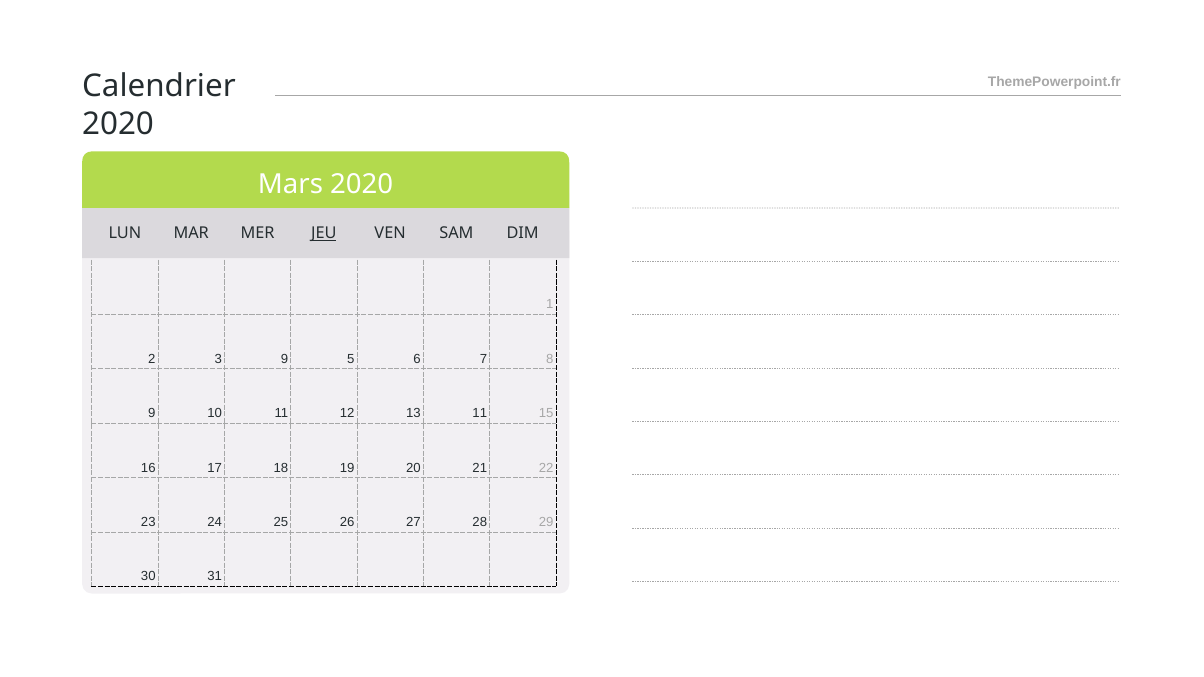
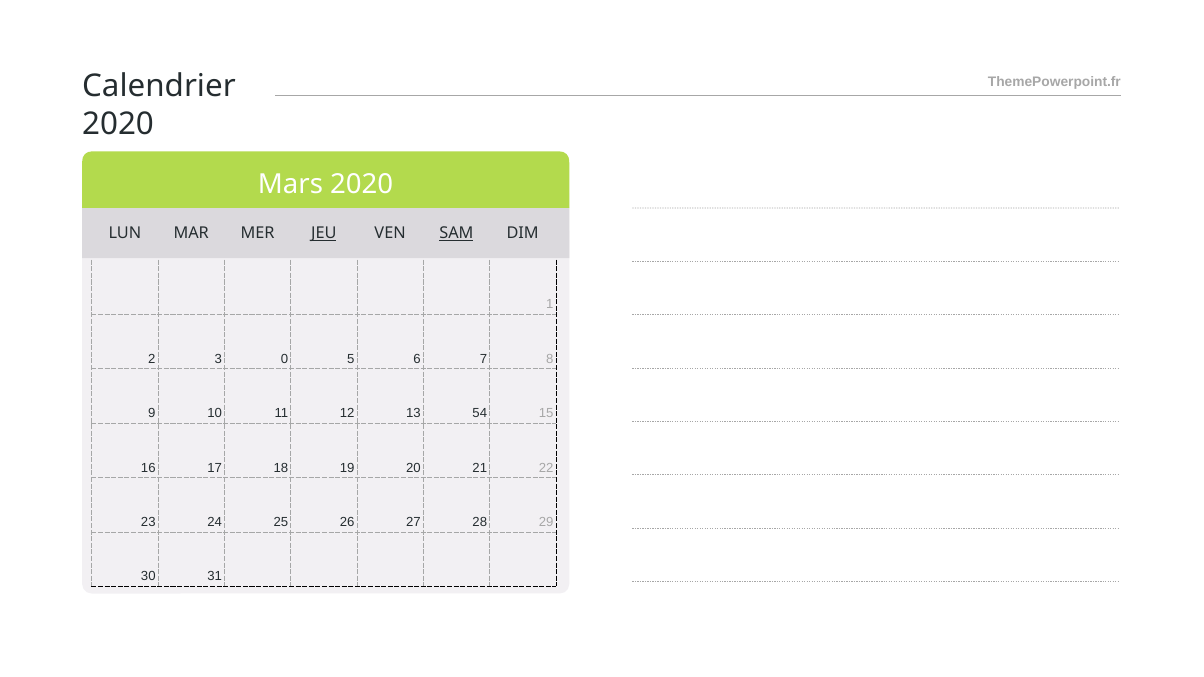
SAM underline: none -> present (456, 234)
3 9: 9 -> 0 (285, 359)
13 11: 11 -> 54 (480, 413)
